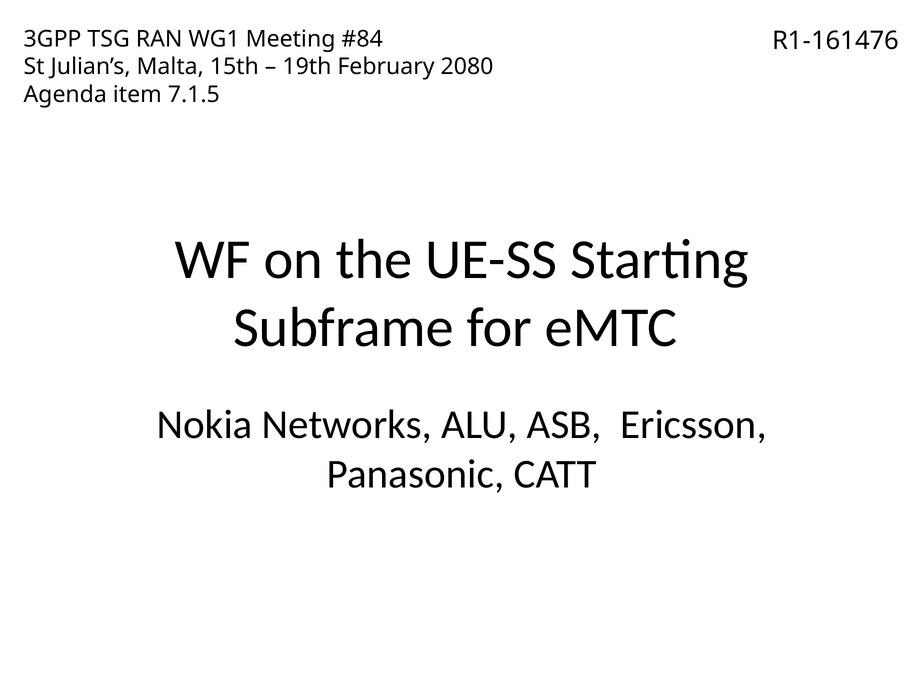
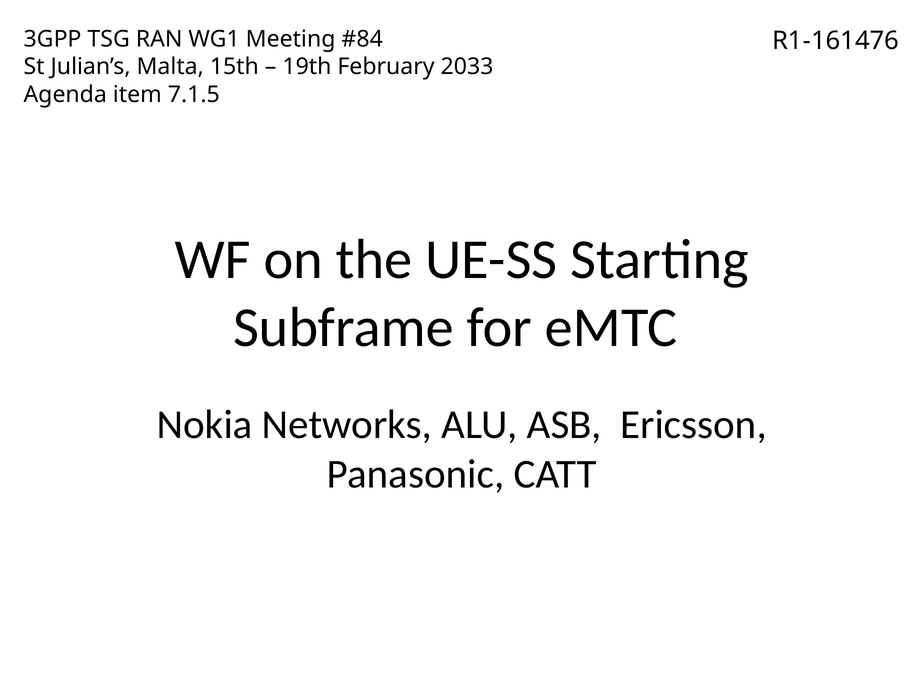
2080: 2080 -> 2033 (467, 67)
